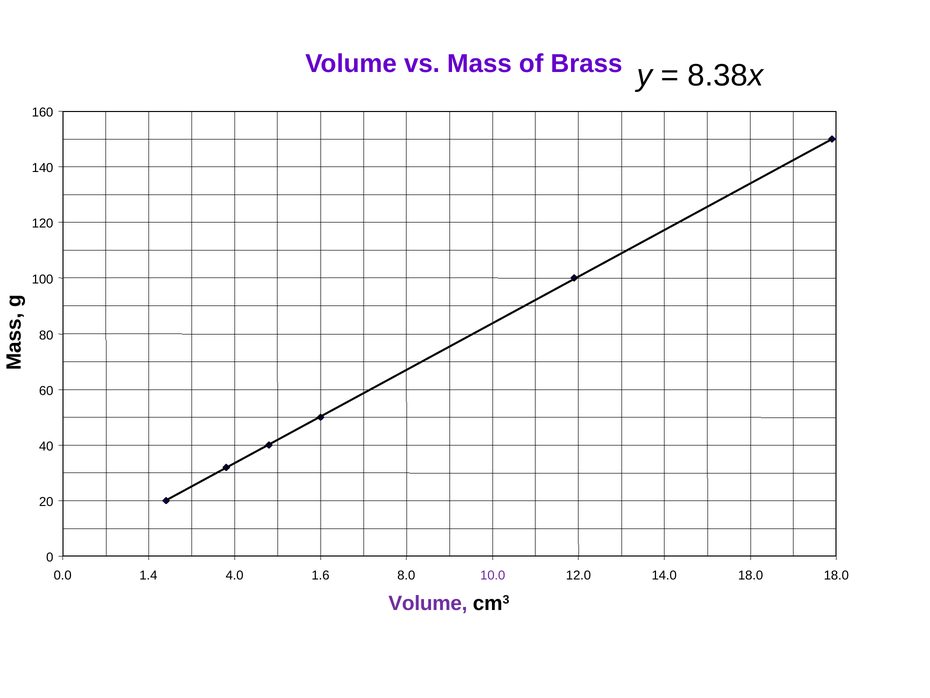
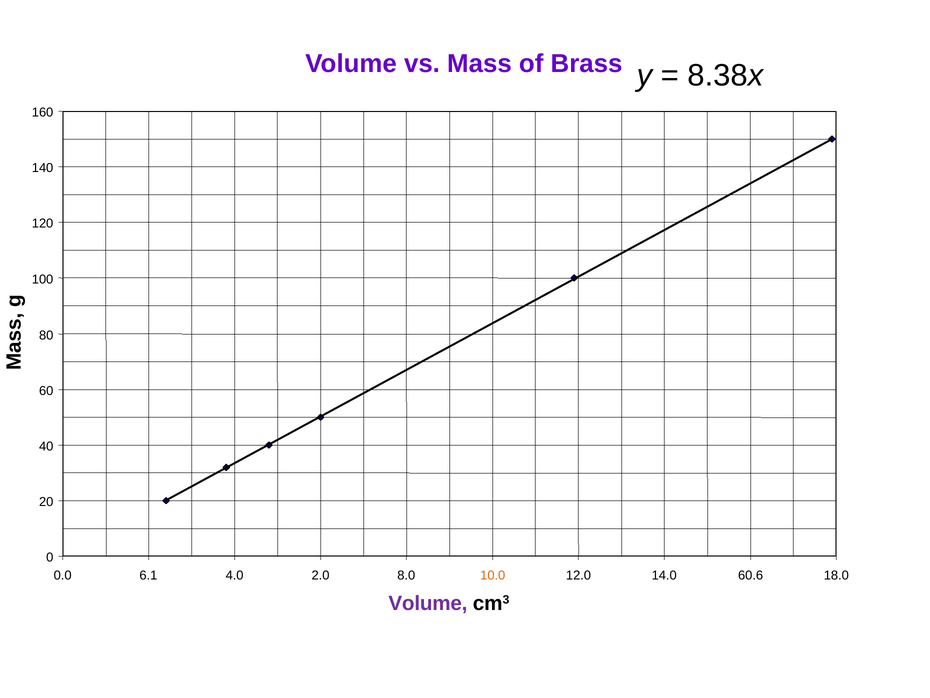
1.4: 1.4 -> 6.1 (148, 575)
1.6: 1.6 -> 2.0 (321, 575)
10.0 colour: purple -> orange (493, 575)
14.0 18.0: 18.0 -> 60.6 (751, 575)
